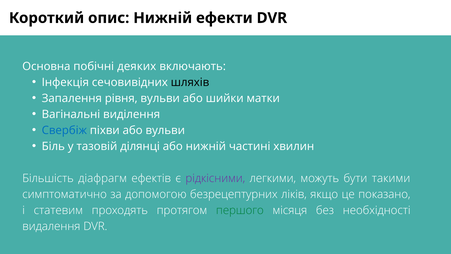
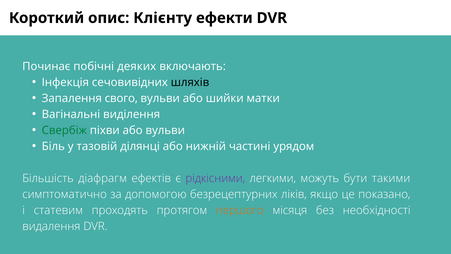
опис Нижній: Нижній -> Клієнту (163, 18)
Основна: Основна -> Починає (46, 66)
рівня: рівня -> свого (121, 98)
Свербіж colour: blue -> green (64, 130)
хвилин: хвилин -> урядом (294, 146)
першого colour: green -> orange (240, 210)
